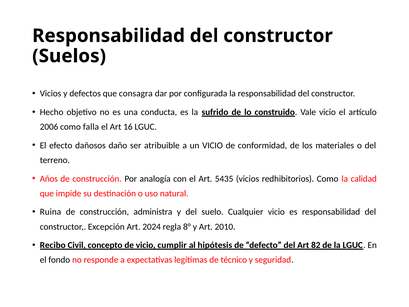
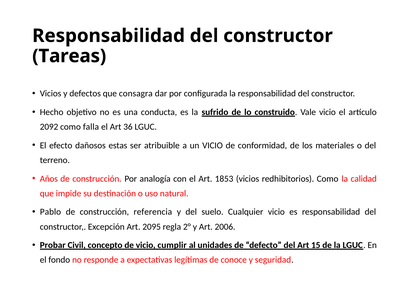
Suelos: Suelos -> Tareas (69, 56)
2006: 2006 -> 2092 (49, 127)
16: 16 -> 36 (128, 127)
daño: daño -> estas (118, 145)
5435: 5435 -> 1853 (224, 179)
Ruina: Ruina -> Pablo (51, 212)
administra: administra -> referencia (153, 212)
2024: 2024 -> 2095 (152, 227)
8°: 8° -> 2° (187, 227)
2010: 2010 -> 2006 (225, 227)
Recibo: Recibo -> Probar (53, 245)
hipótesis: hipótesis -> unidades (215, 245)
82: 82 -> 15 (316, 245)
técnico: técnico -> conoce (234, 260)
